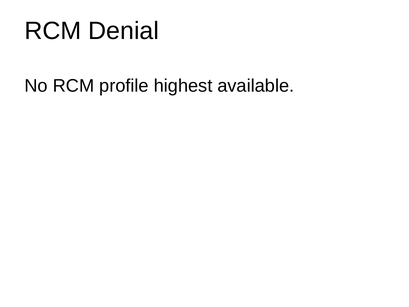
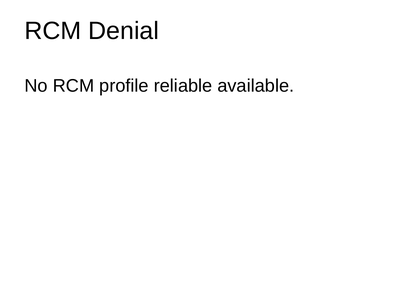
highest: highest -> reliable (183, 86)
